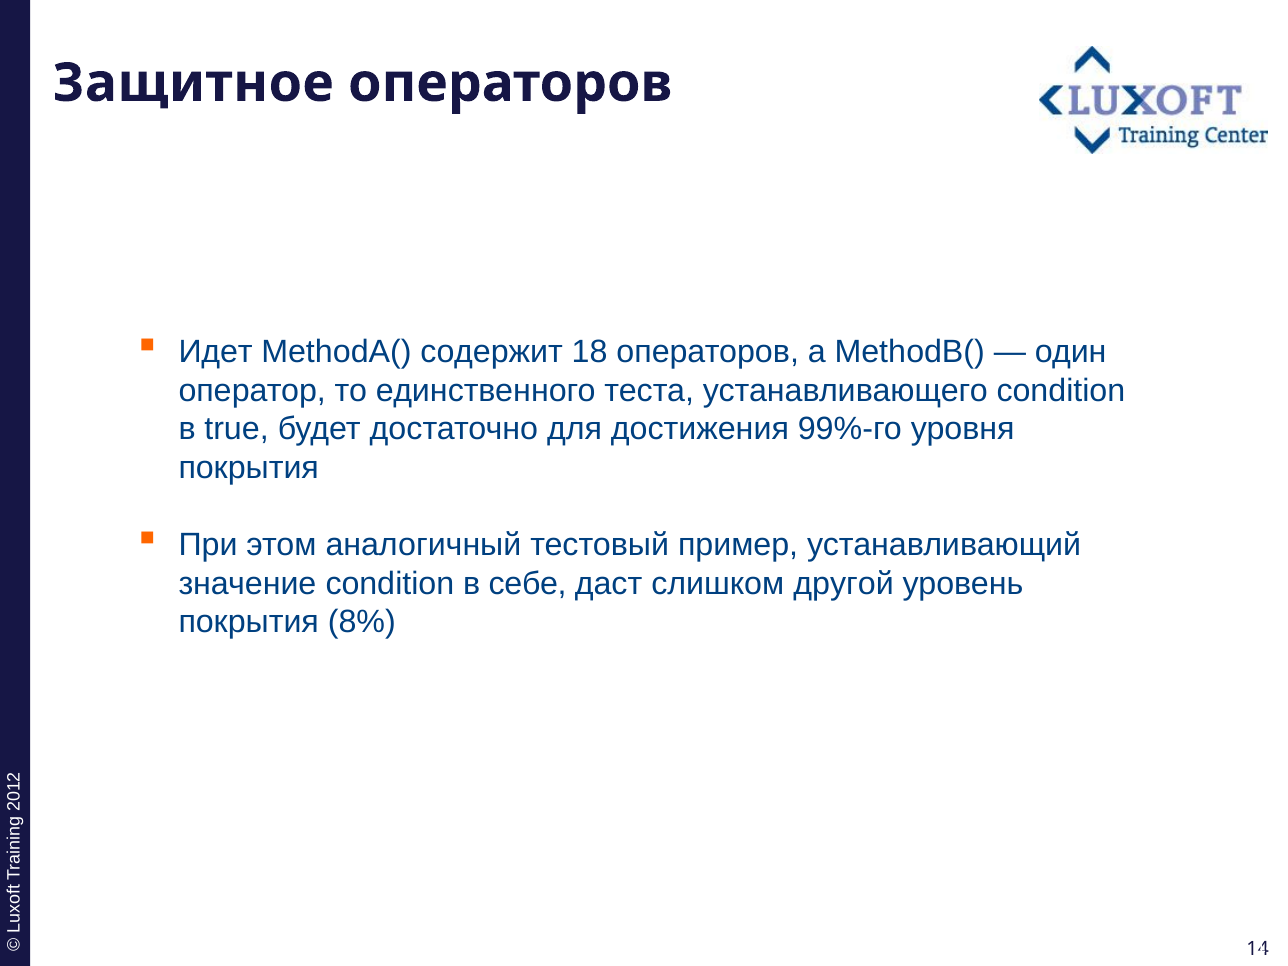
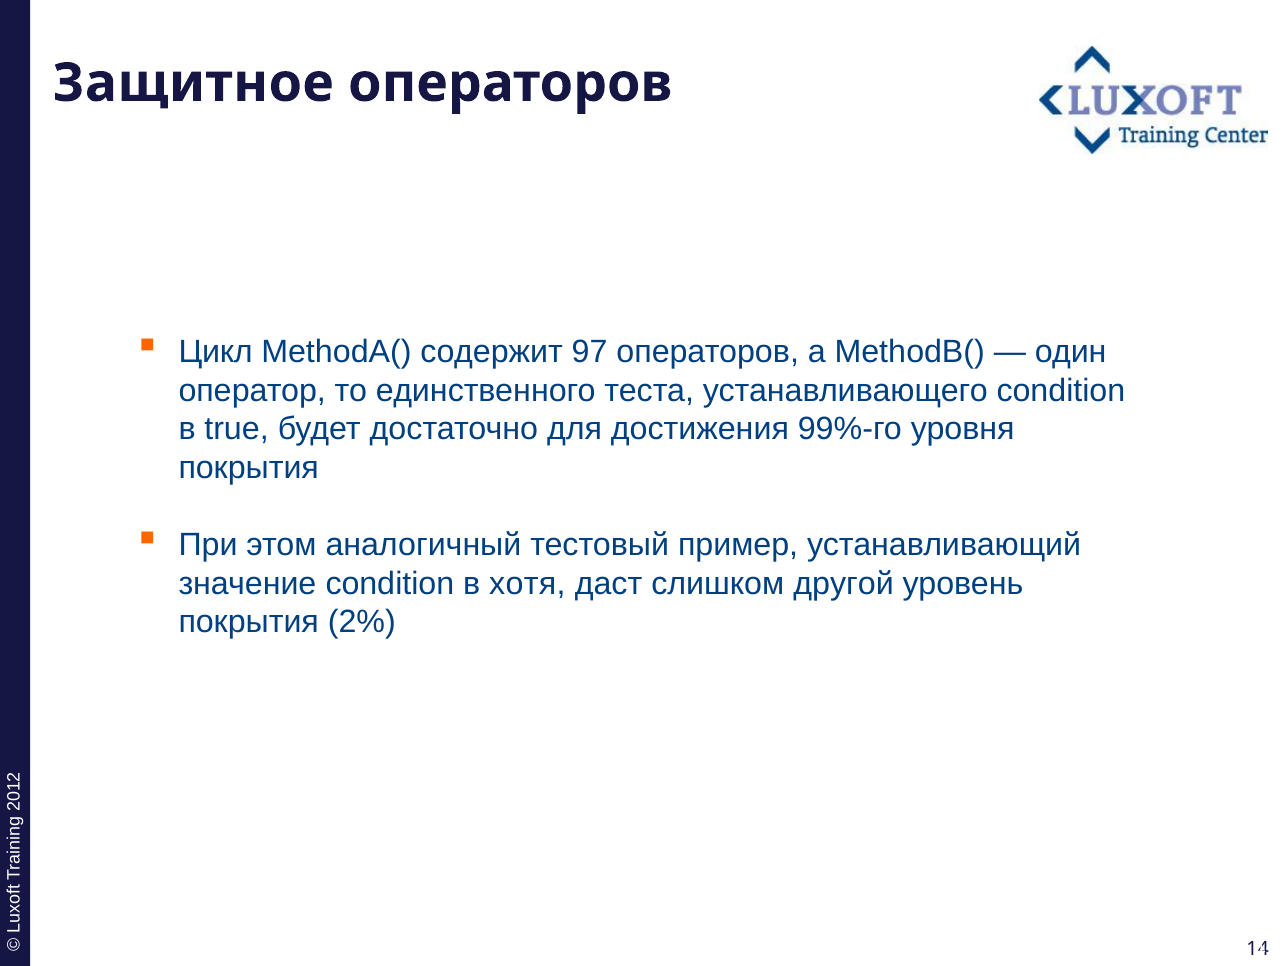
Идет: Идет -> Цикл (216, 352)
18: 18 -> 97 (590, 352)
себе: себе -> хотя (527, 584)
8%: 8% -> 2% (362, 622)
